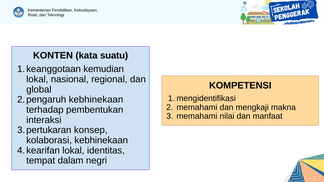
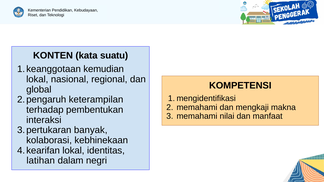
kebhinekaan: kebhinekaan -> keterampilan (96, 100)
konsep: konsep -> banyak (91, 130)
tempat: tempat -> latihan (41, 161)
